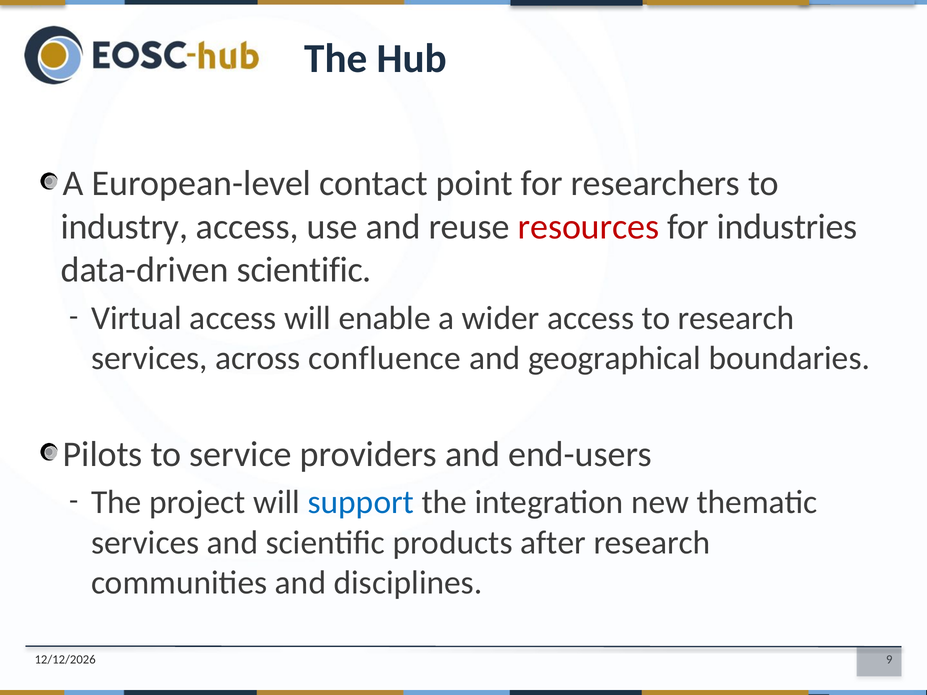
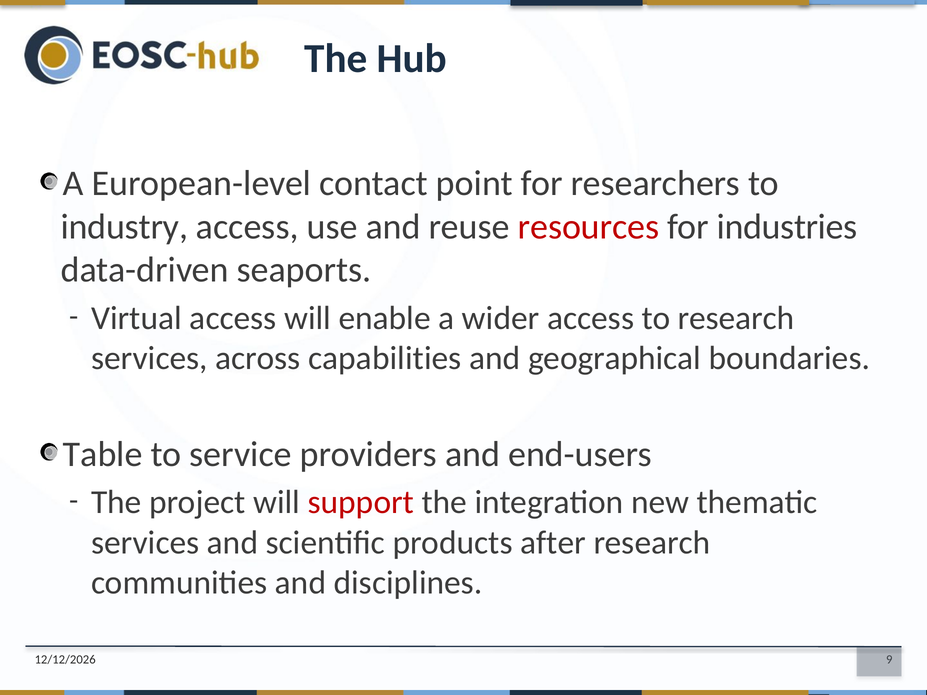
data-driven scientific: scientific -> seaports (304, 270)
confluence: confluence -> capabilities (385, 358)
Pilots: Pilots -> Table (103, 454)
support colour: blue -> red (361, 503)
